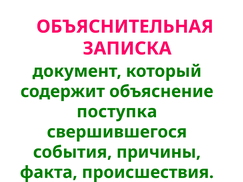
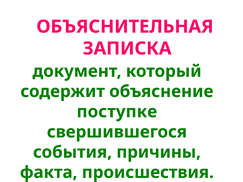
поступка: поступка -> поступке (117, 112)
